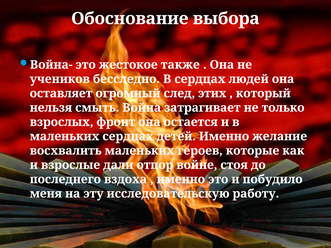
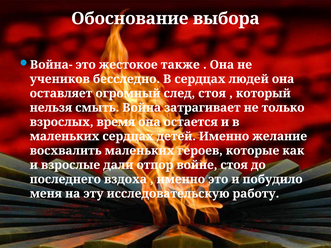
след этих: этих -> стоя (212, 93)
фронт: фронт -> время (116, 122)
